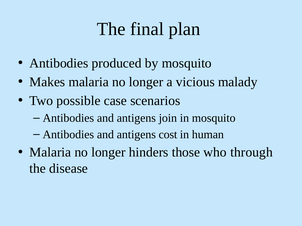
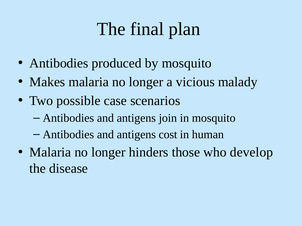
through: through -> develop (252, 153)
